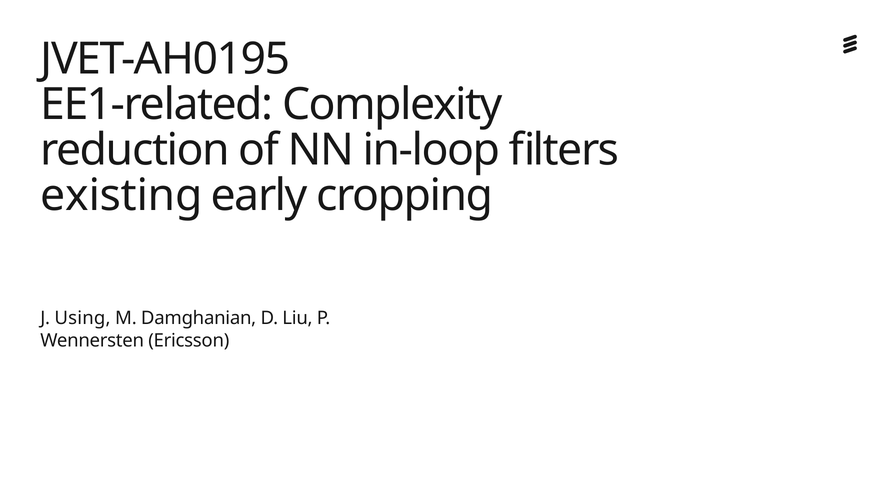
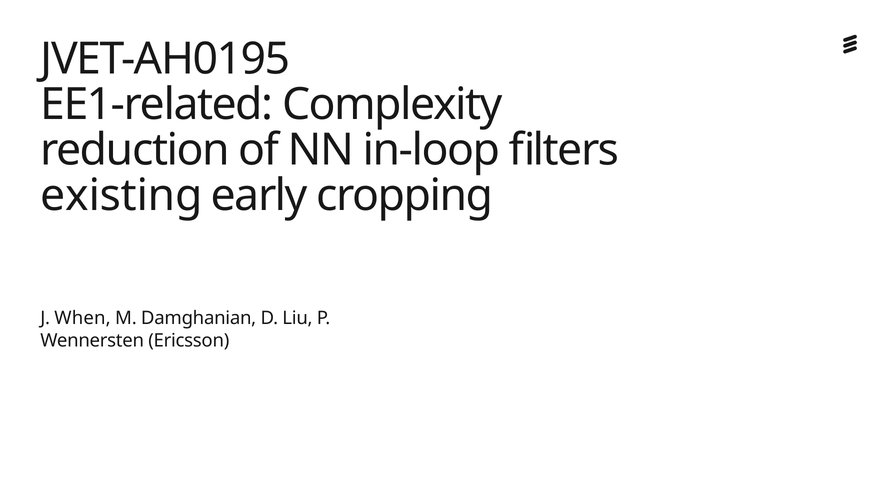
Using: Using -> When (83, 319)
